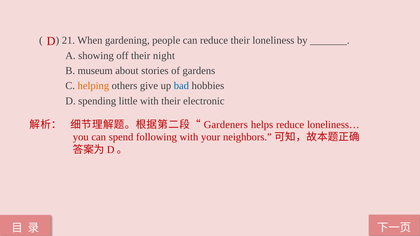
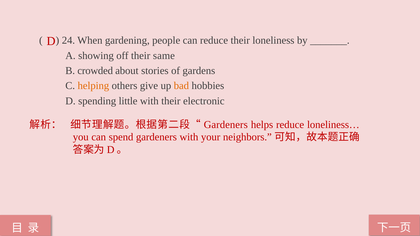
21: 21 -> 24 (68, 41)
night: night -> same (164, 56)
museum: museum -> crowded (95, 71)
bad colour: blue -> orange (181, 86)
spend following: following -> gardeners (156, 137)
